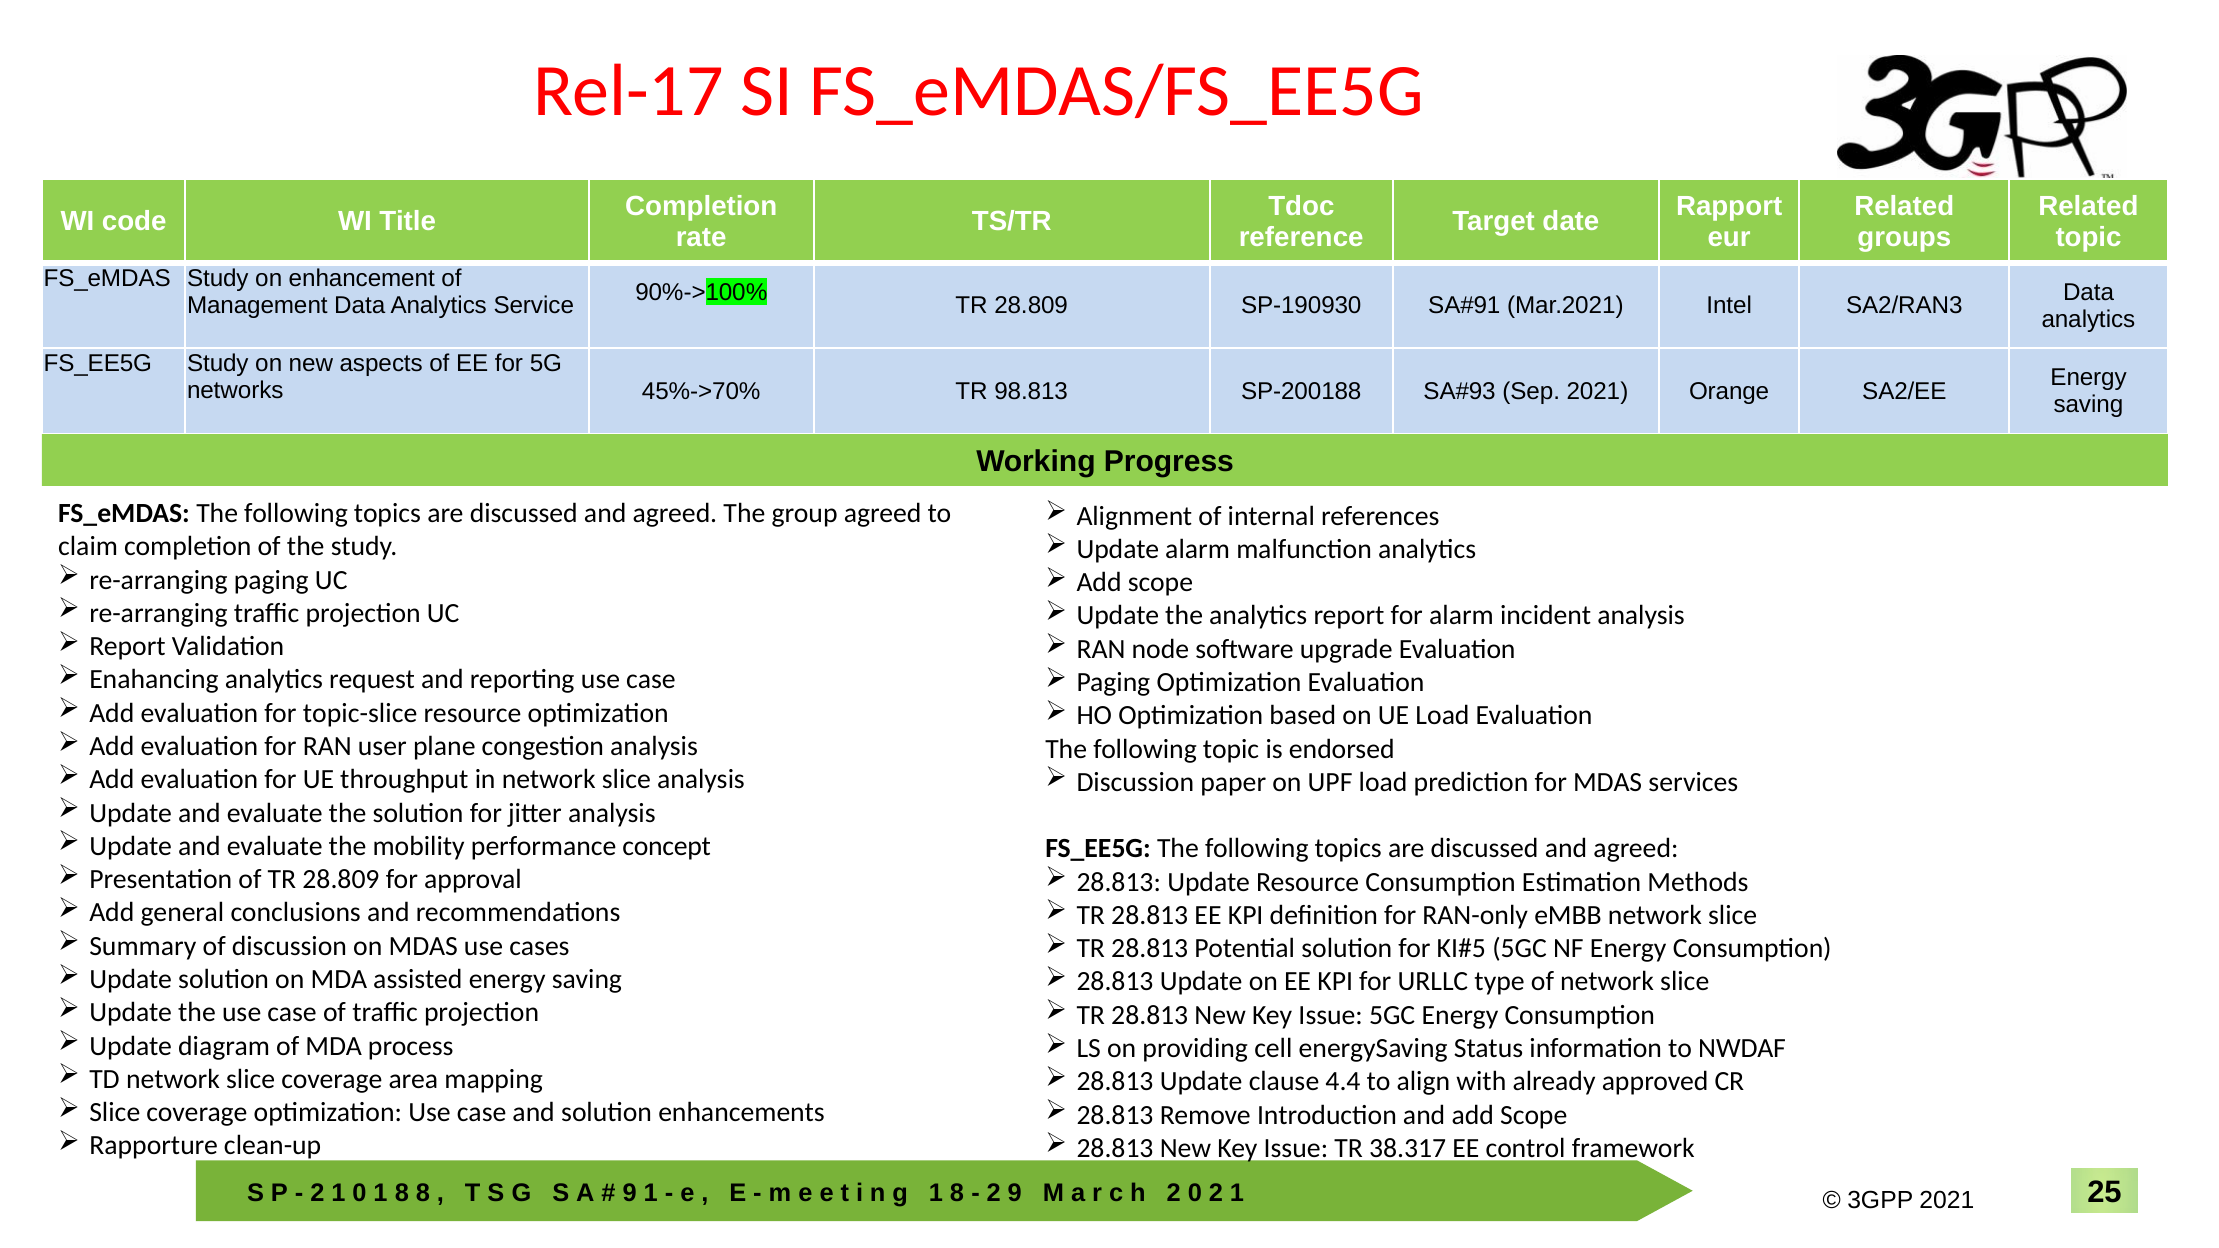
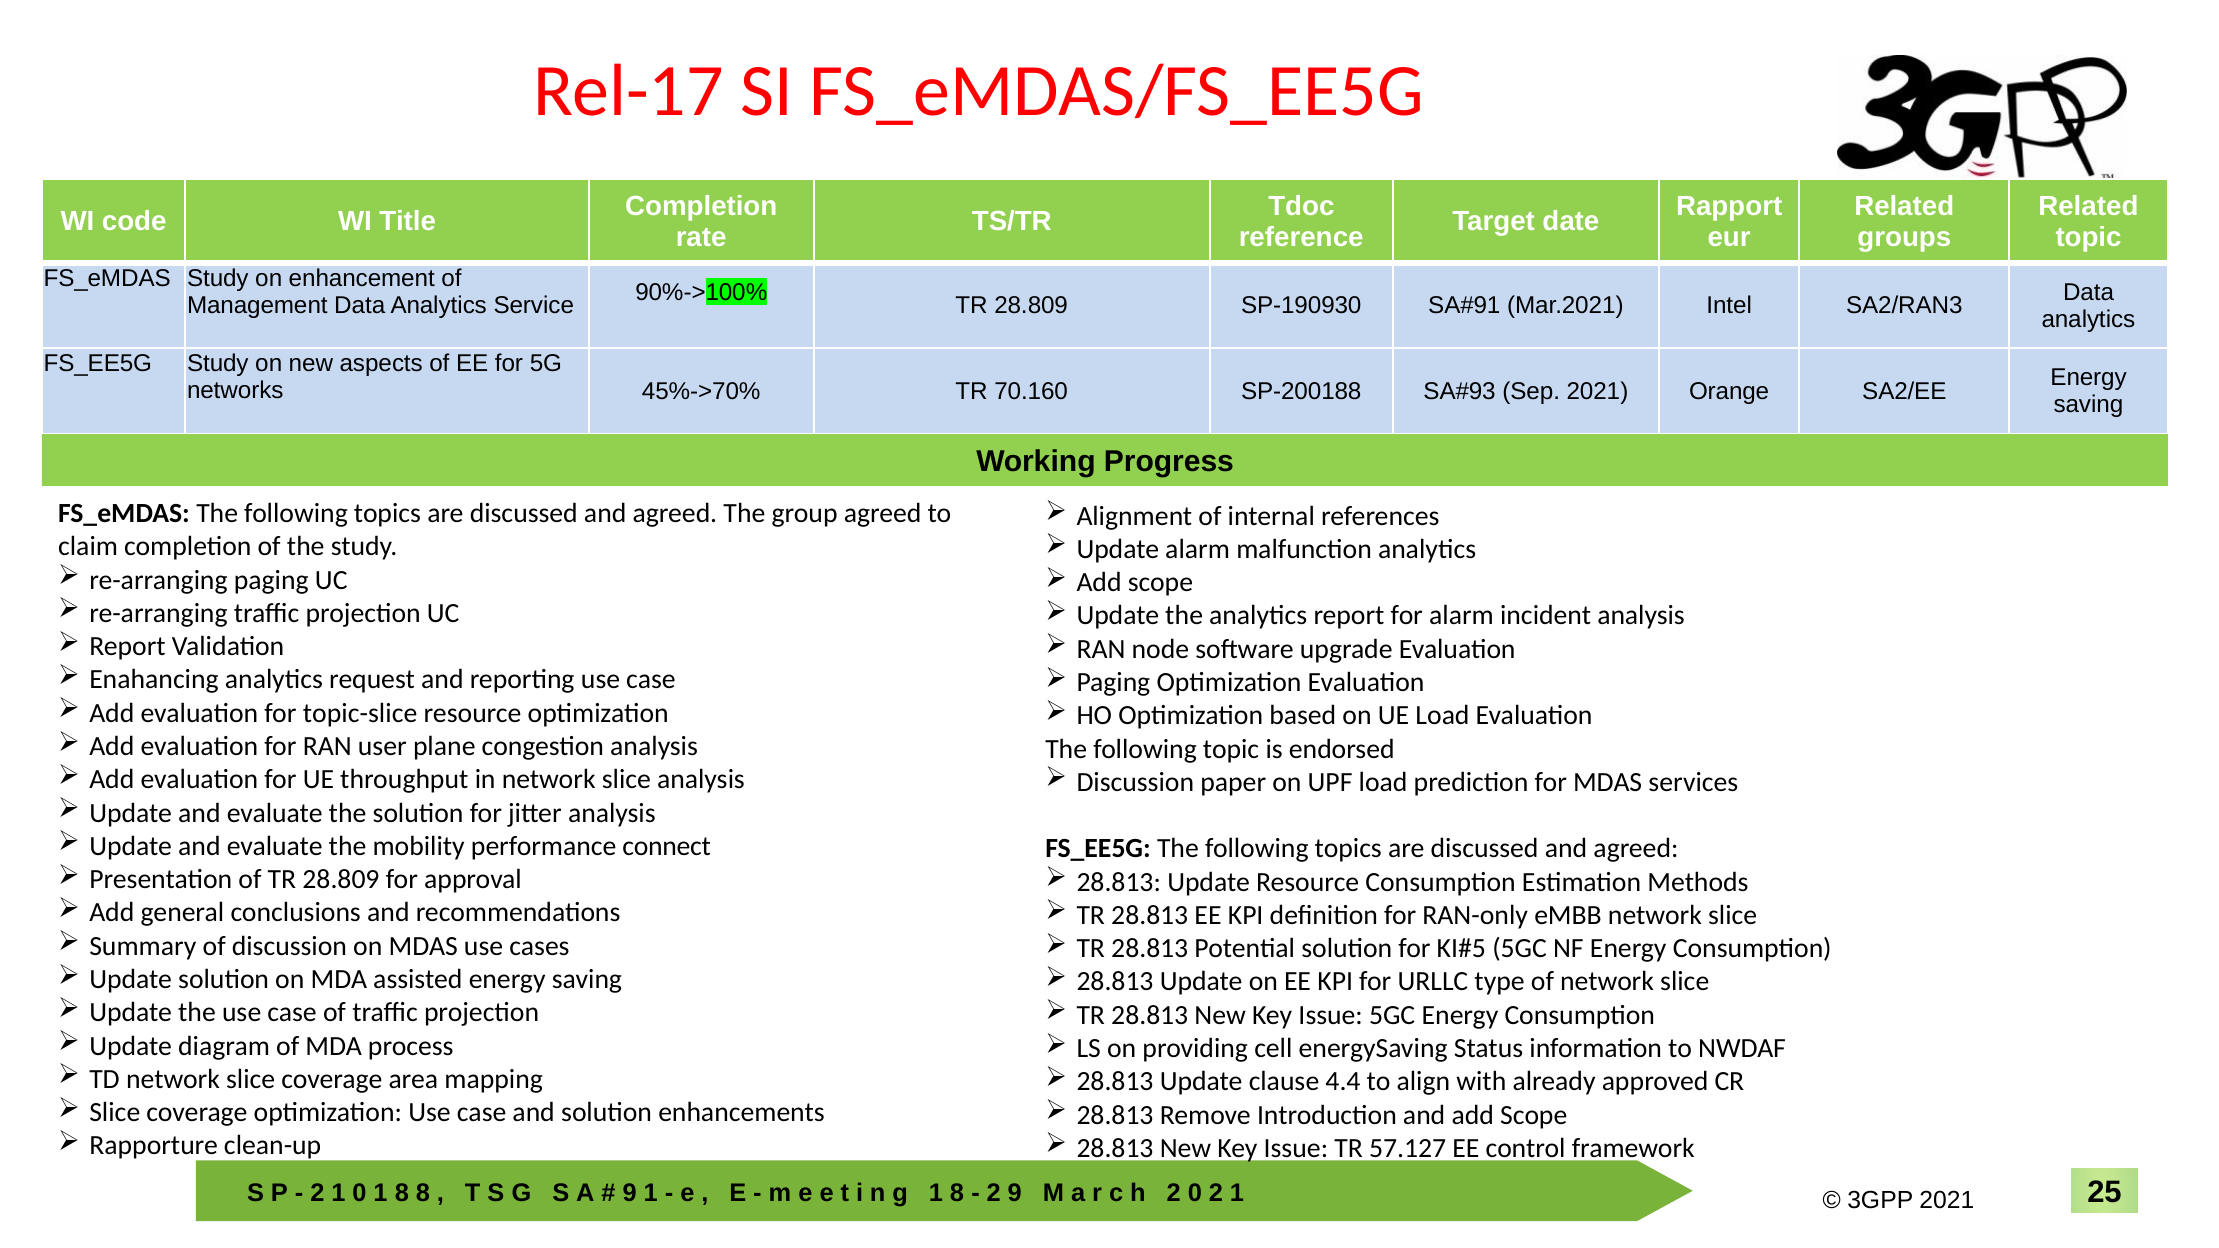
98.813: 98.813 -> 70.160 (1031, 391)
concept: concept -> connect (667, 846)
38.317: 38.317 -> 57.127 (1408, 1148)
